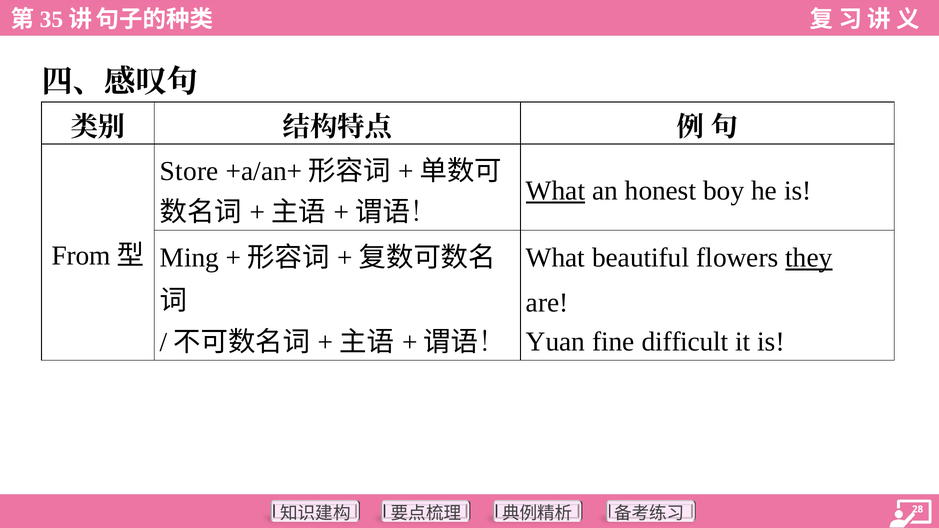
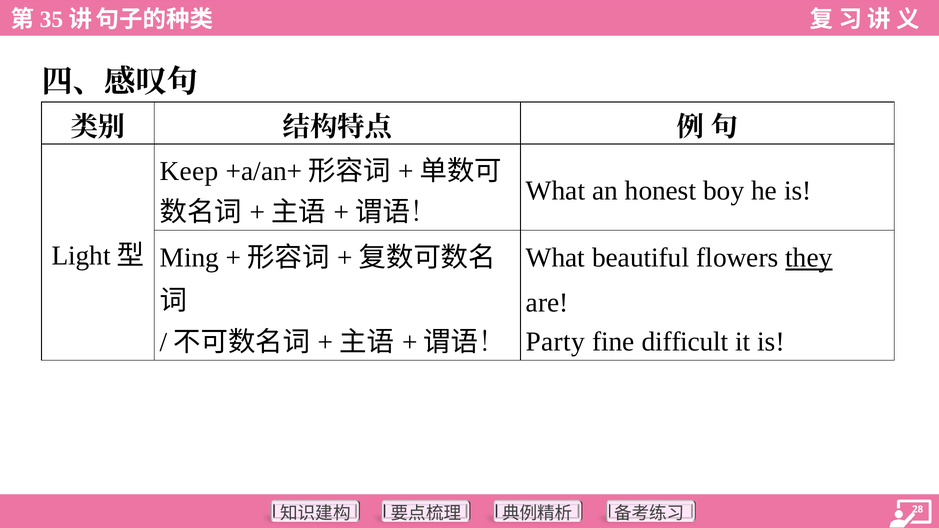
Store: Store -> Keep (189, 171)
What underline: present -> none (556, 191)
From: From -> Light (81, 256)
Yuan: Yuan -> Party (555, 342)
